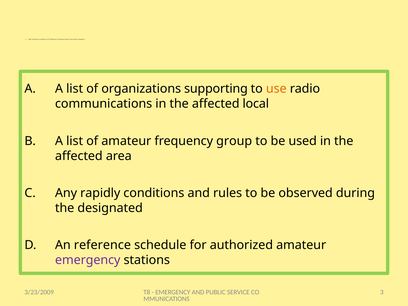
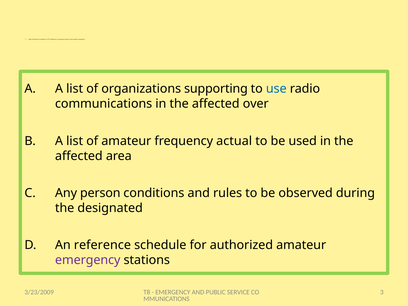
use colour: orange -> blue (276, 89)
local: local -> over (256, 104)
group: group -> actual (234, 141)
rapidly: rapidly -> person (100, 193)
